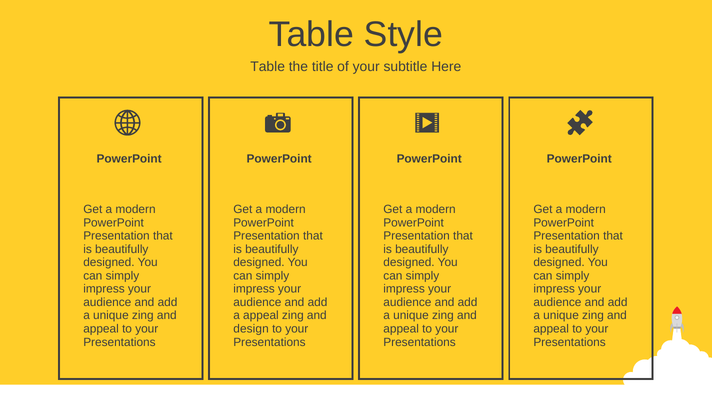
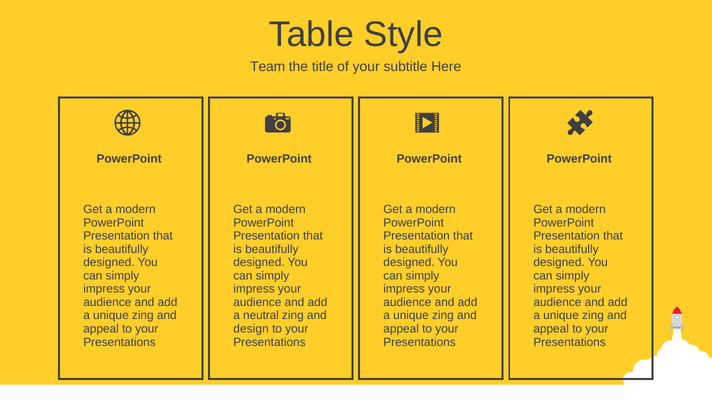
Table: Table -> Team (268, 67)
a appeal: appeal -> neutral (261, 316)
